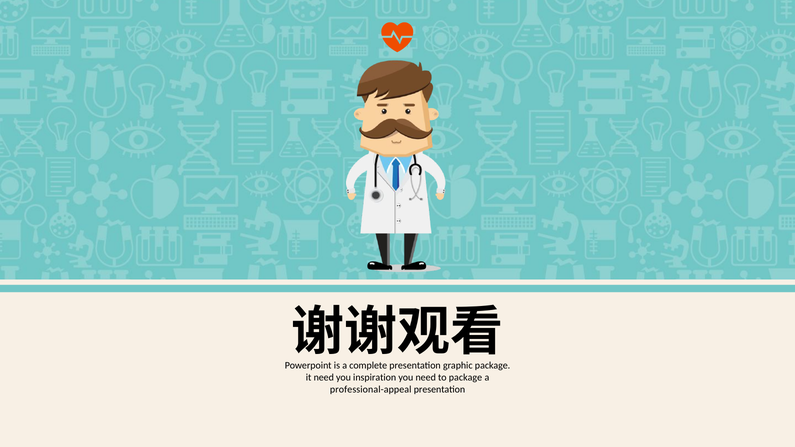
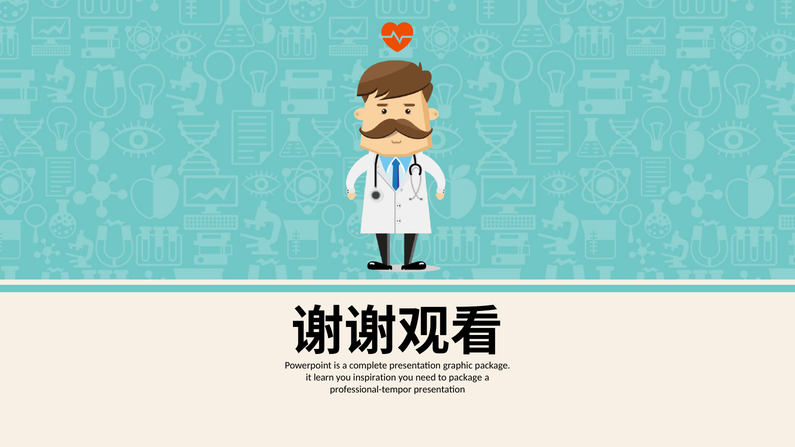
it need: need -> learn (324, 378)
professional-appeal: professional-appeal -> professional-tempor (371, 390)
